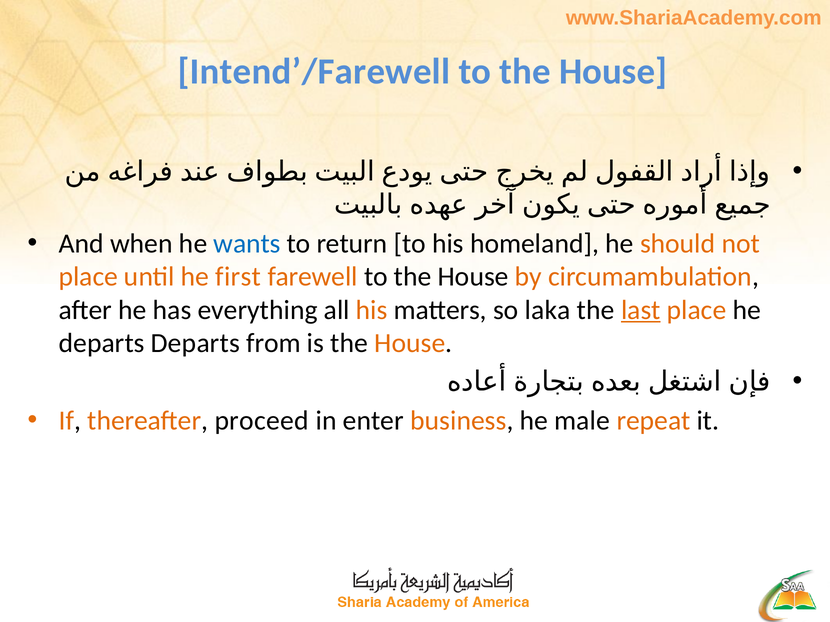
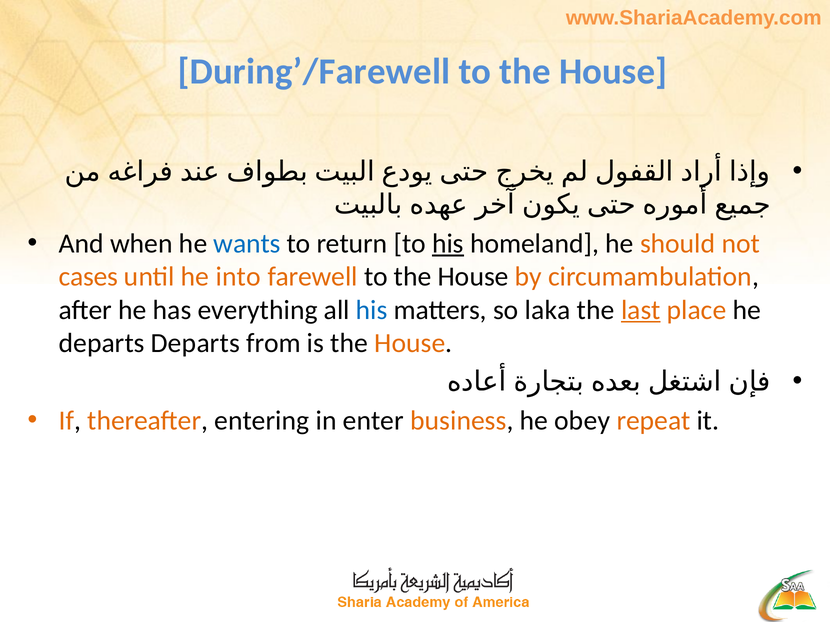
Intend’/Farewell: Intend’/Farewell -> During’/Farewell (314, 72)
his underline: none -> present (448, 244)
place: place -> cases (88, 277)
first: first -> into (238, 277)
his colour: orange -> blue (372, 310)
proceed: proceed -> entering (262, 421)
male: male -> obey (582, 421)
